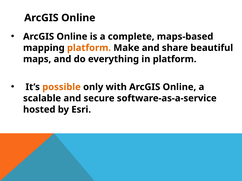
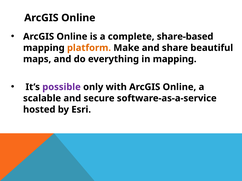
maps-based: maps-based -> share-based (185, 37)
in platform: platform -> mapping (175, 59)
possible colour: orange -> purple (62, 87)
